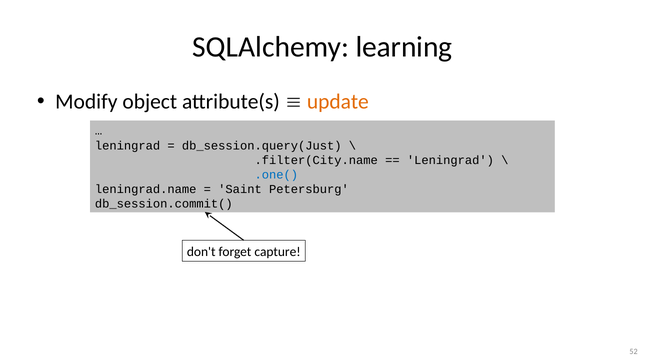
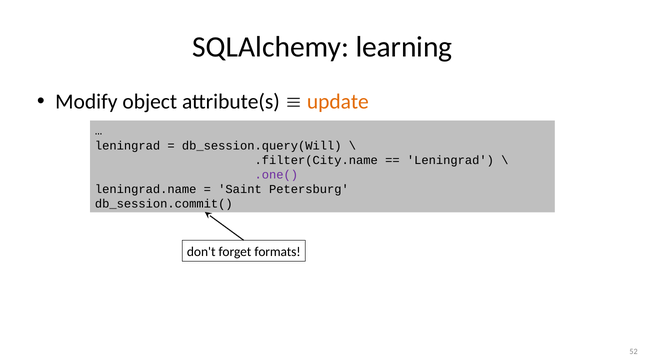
db_session.query(Just: db_session.query(Just -> db_session.query(Will (262, 145)
.one( colour: blue -> purple (276, 174)
capture: capture -> formats (278, 252)
